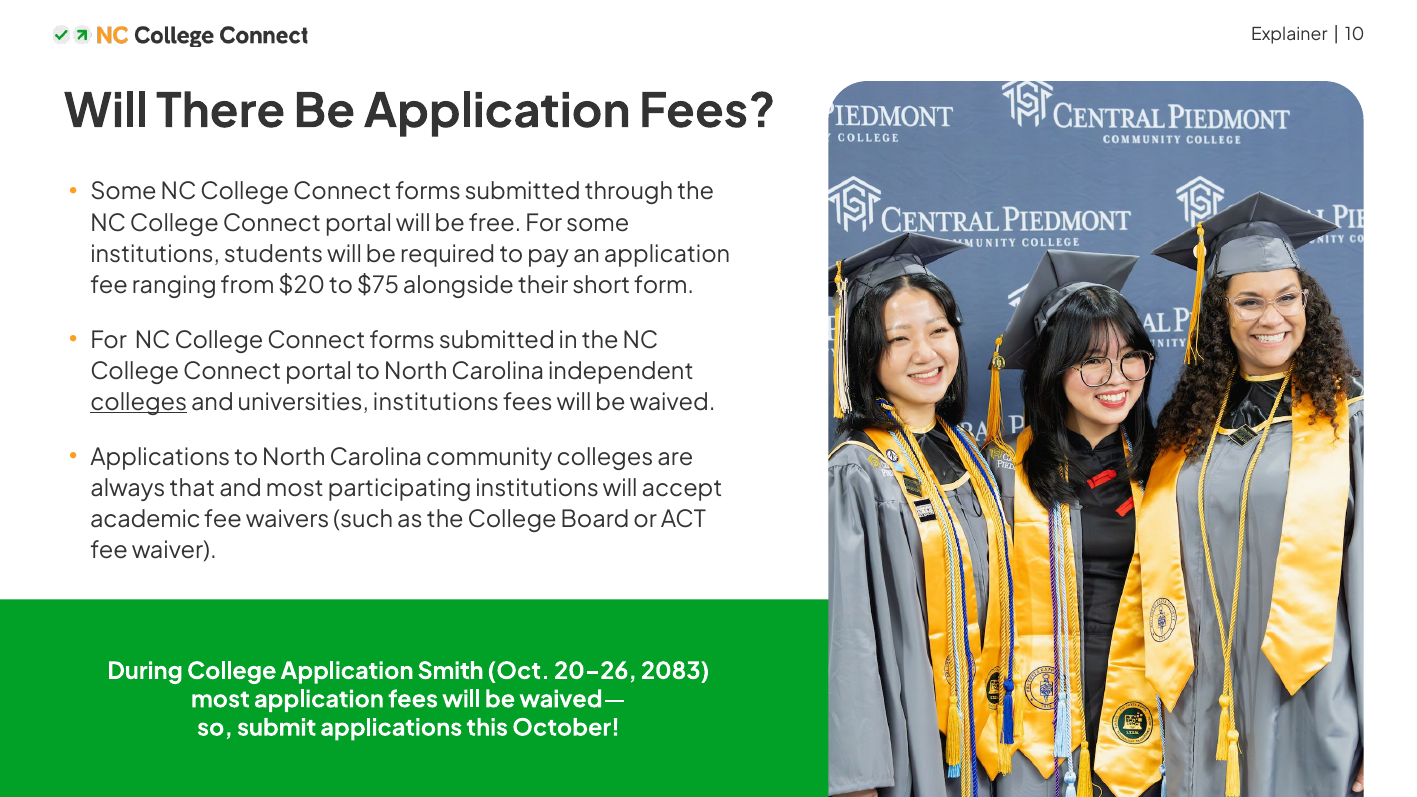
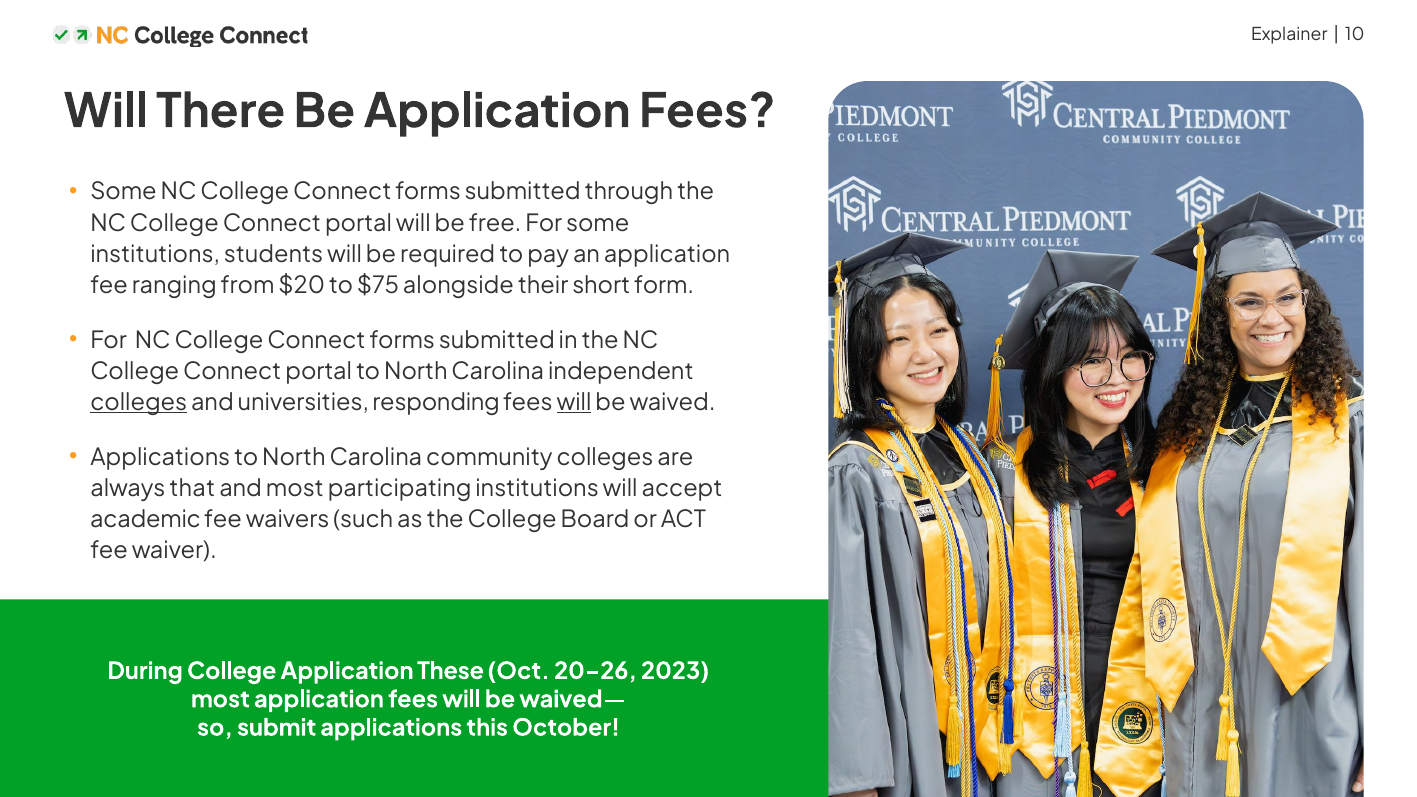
universities institutions: institutions -> responding (436, 403)
will underline: none -> present (574, 403)
Smith: Smith -> These (451, 671)
2083: 2083 -> 2023 (675, 671)
